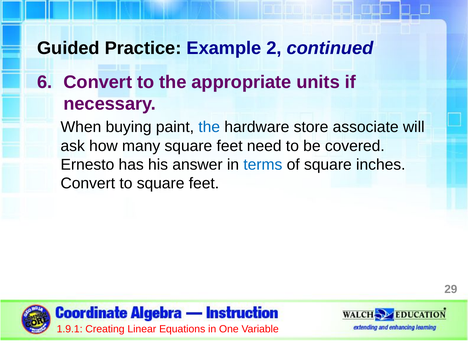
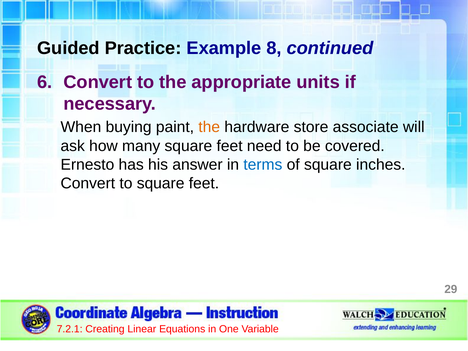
2: 2 -> 8 (274, 48)
the colour: blue -> orange (209, 127)
1.9.1: 1.9.1 -> 7.2.1 (70, 329)
